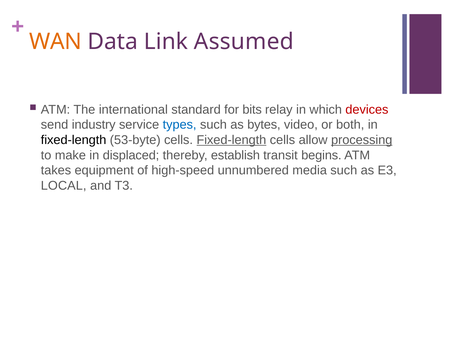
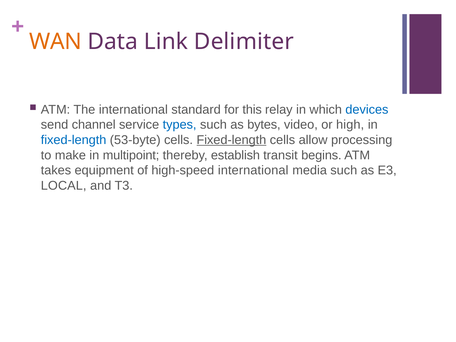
Assumed: Assumed -> Delimiter (244, 42)
bits: bits -> this (252, 110)
devices colour: red -> blue (367, 110)
industry: industry -> channel (94, 125)
both: both -> high (350, 125)
fixed-length colour: black -> blue (74, 140)
processing underline: present -> none (362, 140)
displaced: displaced -> multipoint (131, 155)
high-speed unnumbered: unnumbered -> international (253, 170)
